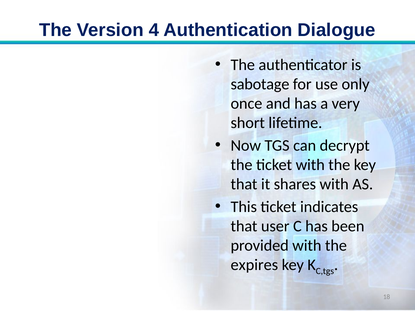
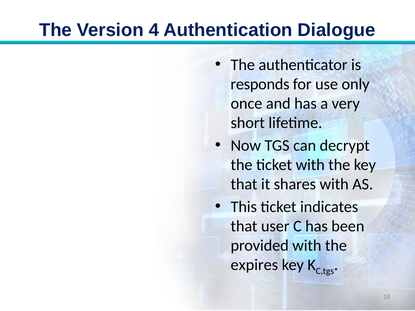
sabotage: sabotage -> responds (260, 84)
